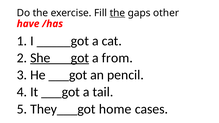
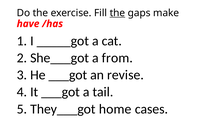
other: other -> make (166, 13)
She___got underline: present -> none (60, 58)
pencil: pencil -> revise (125, 75)
